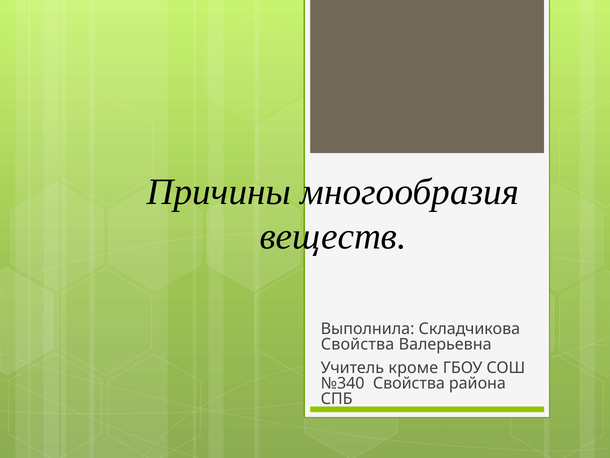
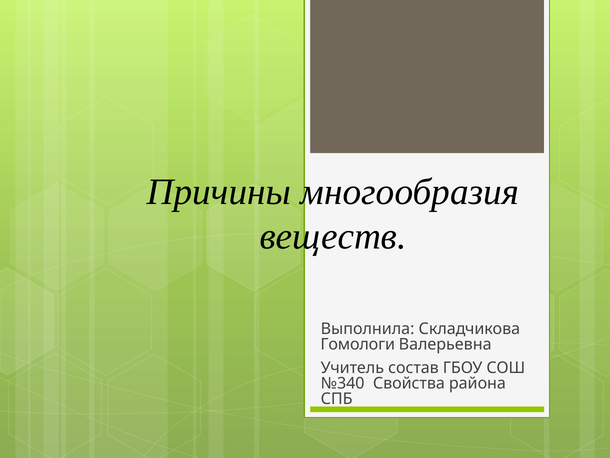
Свойства: Свойства -> Гомологи (358, 344)
кроме: кроме -> состав (413, 367)
